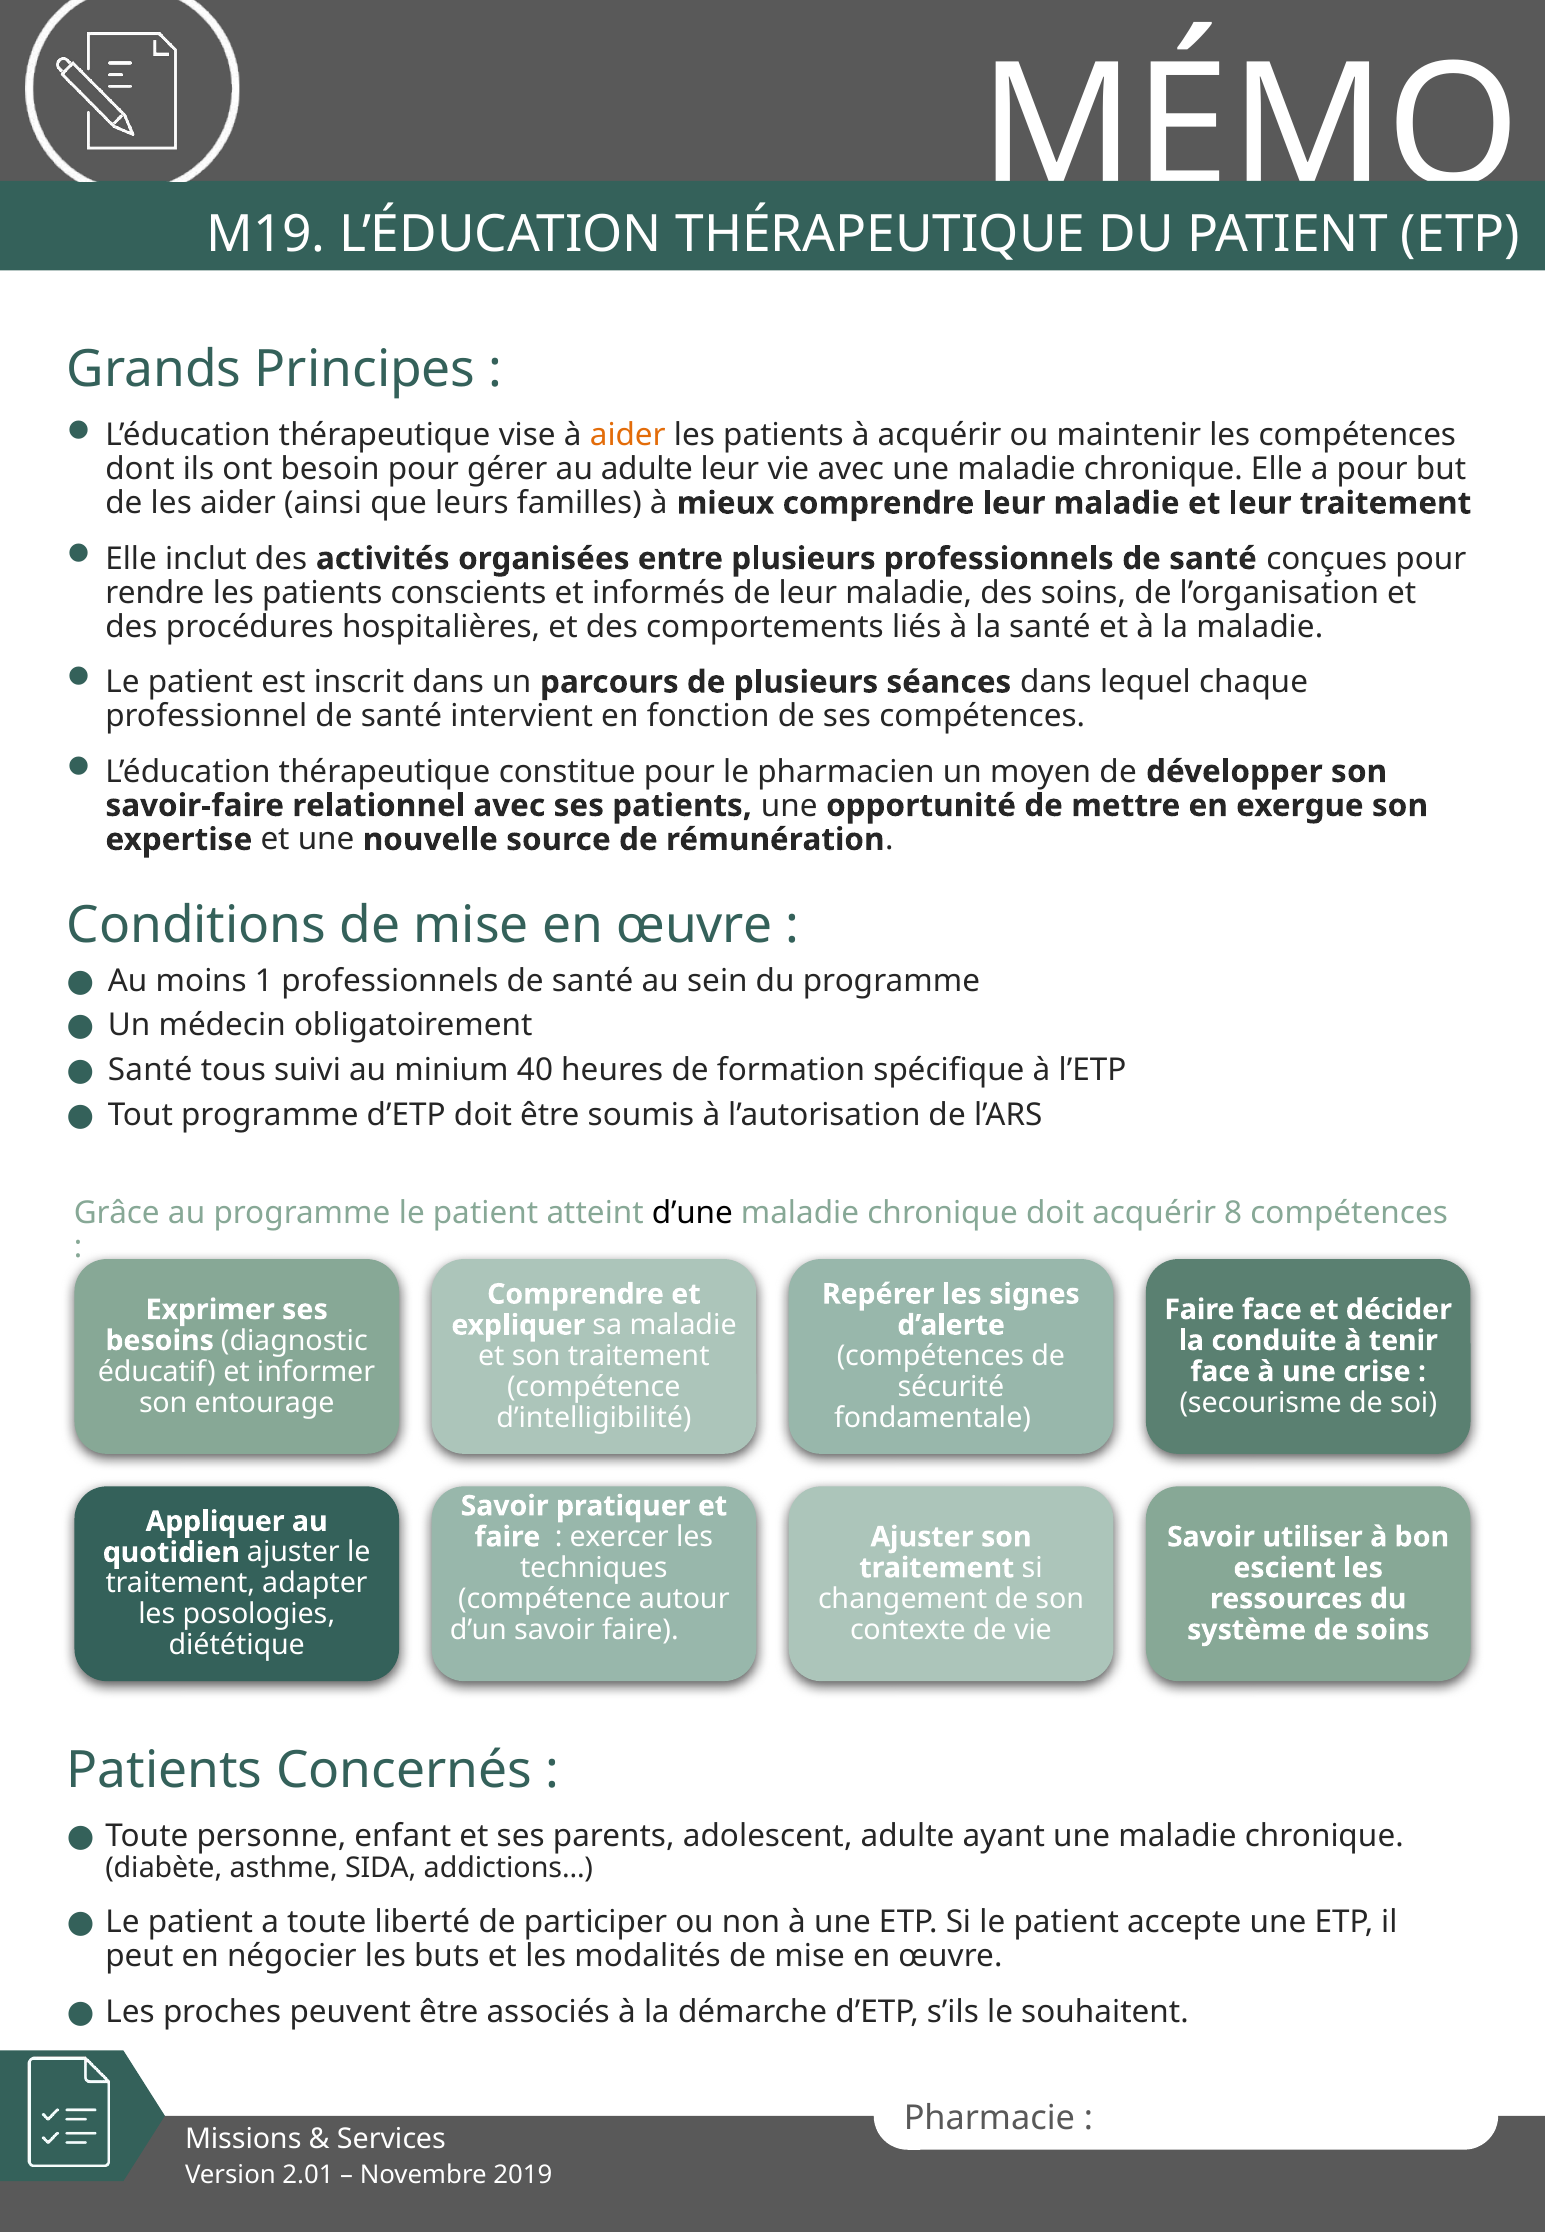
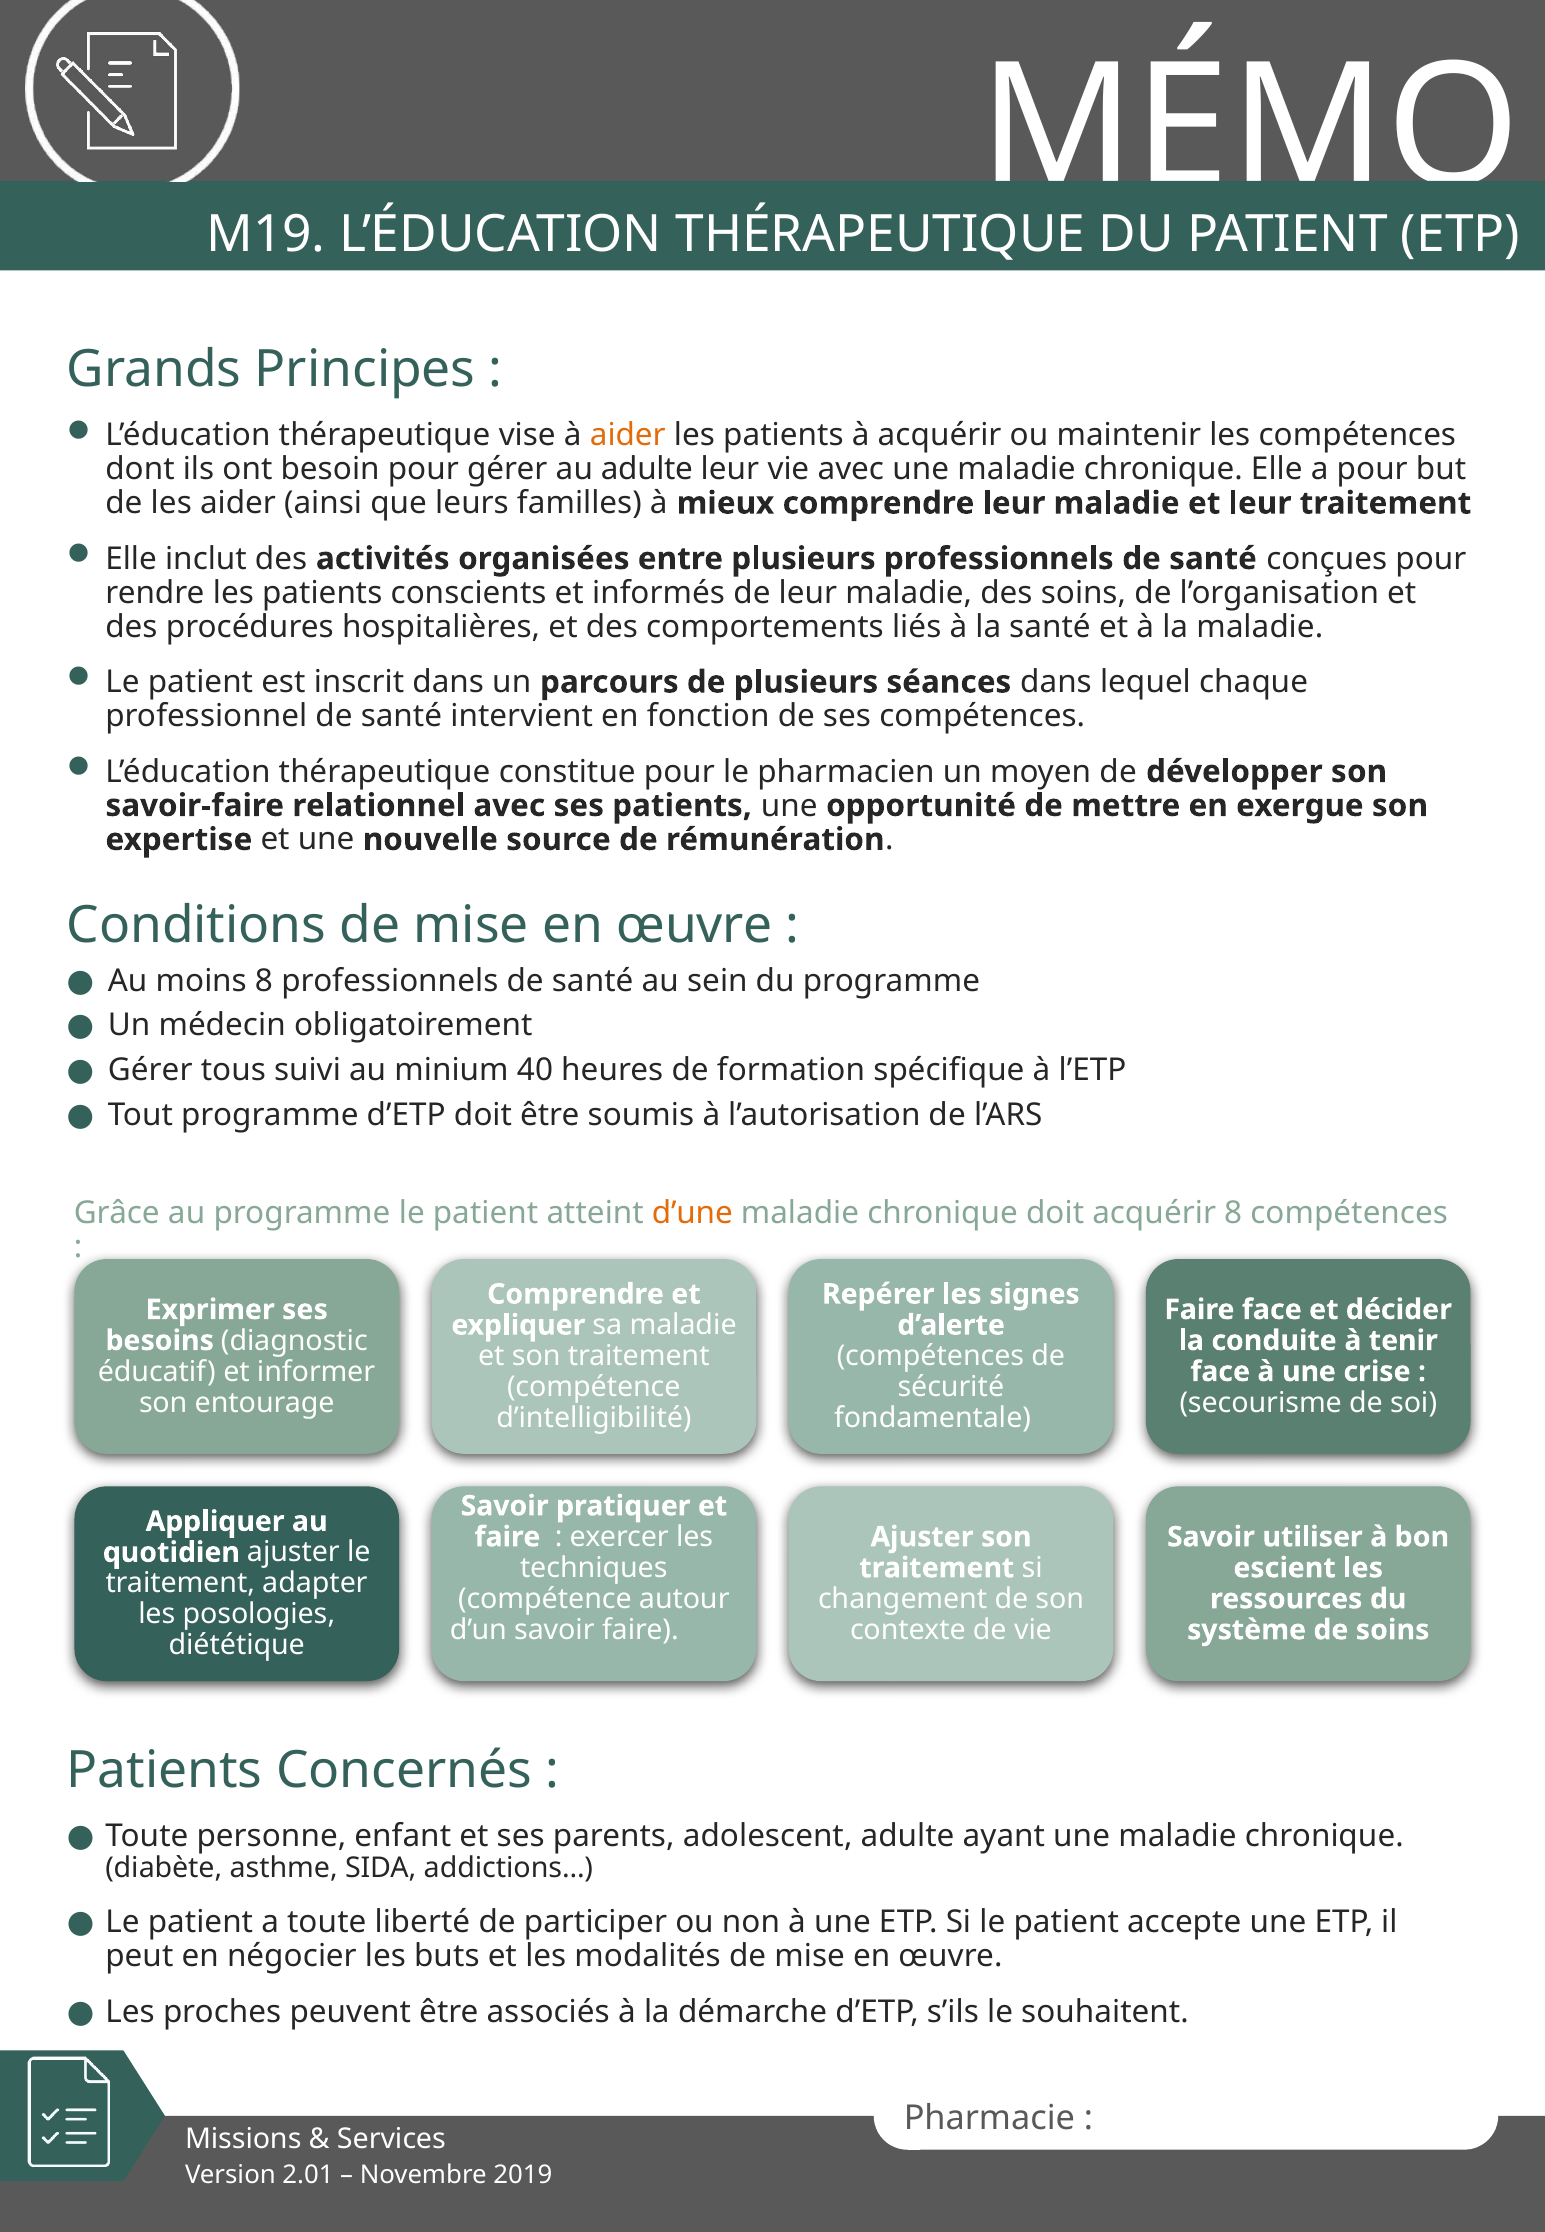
moins 1: 1 -> 8 (264, 981)
Santé: Santé -> Gérer (150, 1070)
d’une colour: black -> orange (692, 1213)
